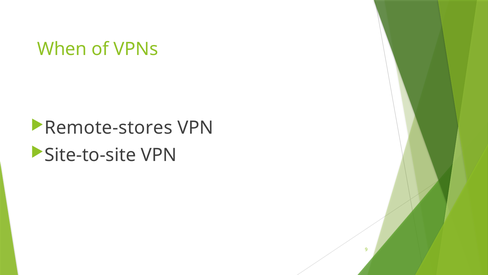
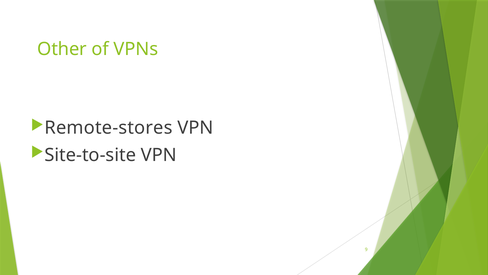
When: When -> Other (62, 49)
